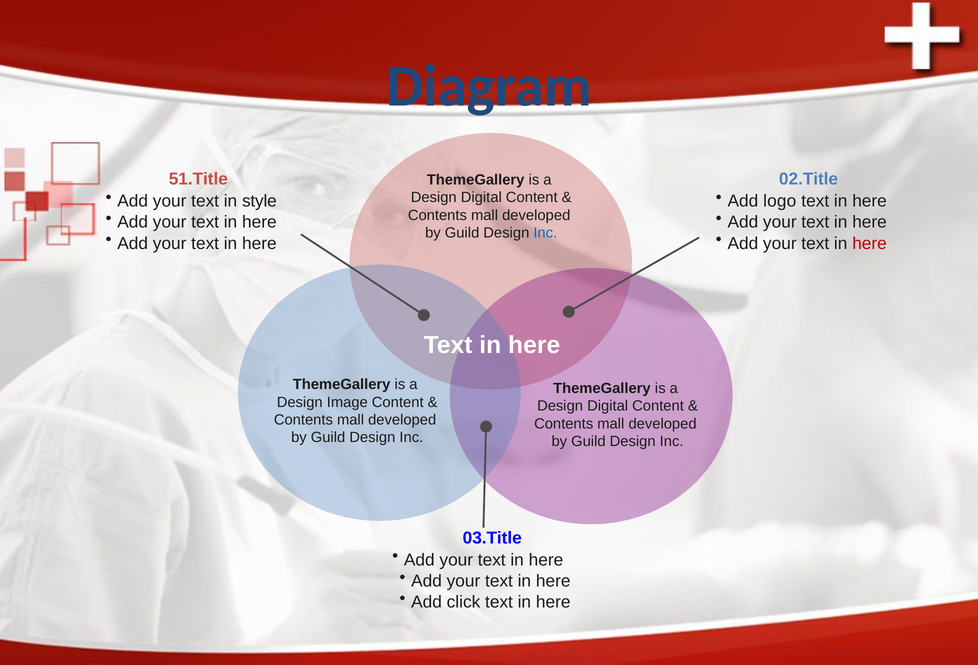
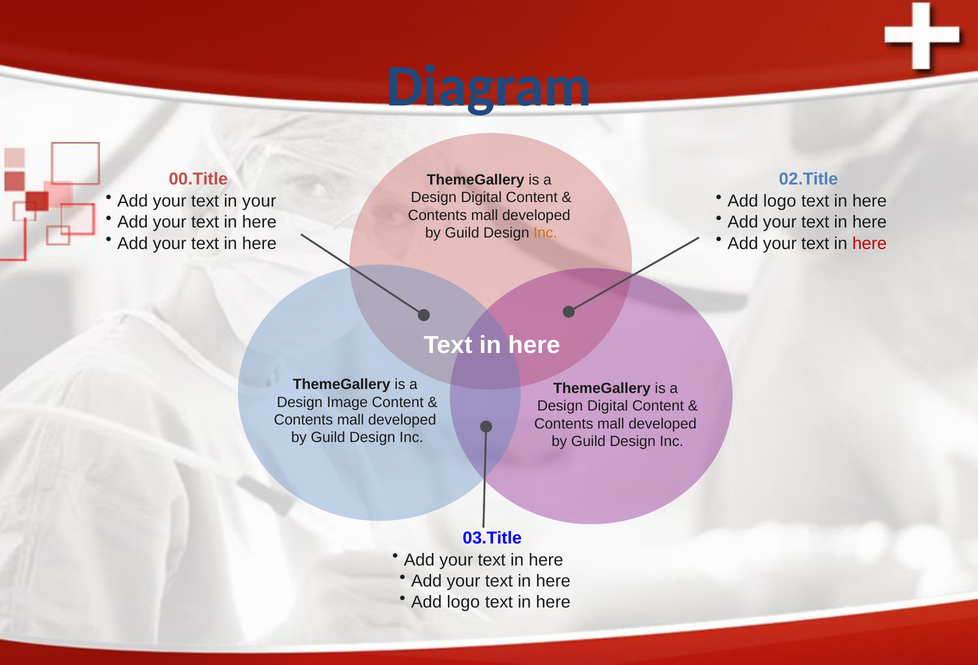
51.Title: 51.Title -> 00.Title (198, 179)
in style: style -> your (259, 201)
Inc colour: blue -> orange (545, 233)
click: click -> logo (463, 602)
